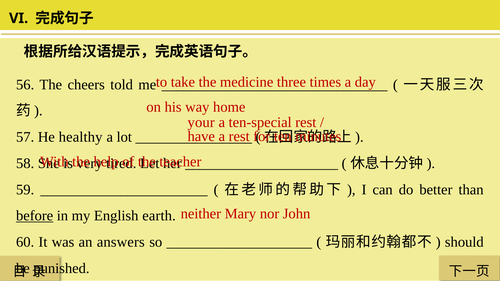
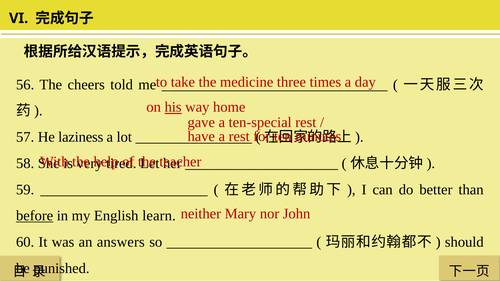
his underline: none -> present (173, 107)
your: your -> gave (201, 123)
healthy: healthy -> laziness (81, 137)
earth: earth -> learn (159, 216)
